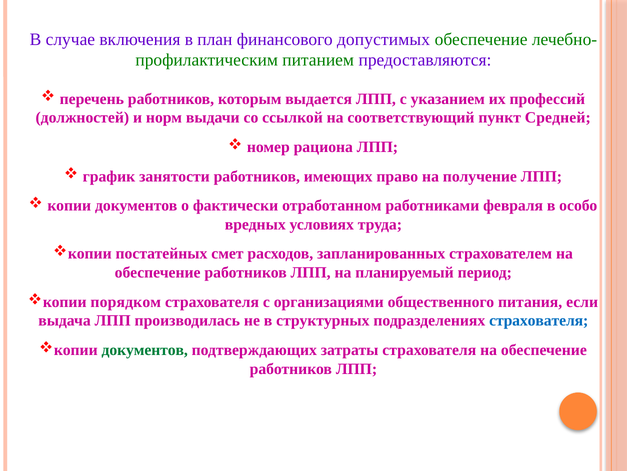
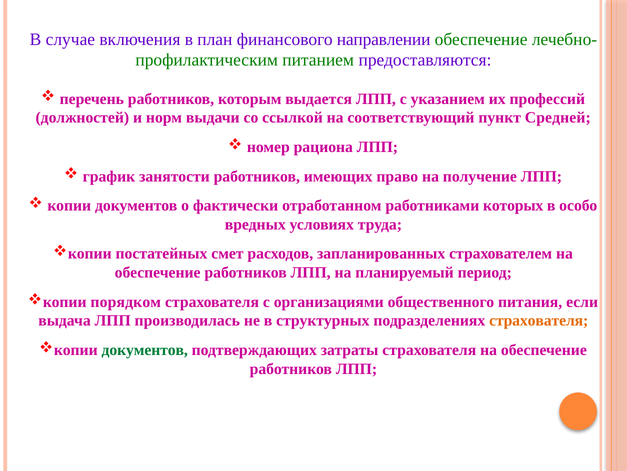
допустимых: допустимых -> направлении (384, 39)
февраля: февраля -> которых (513, 205)
страхователя colour: blue -> orange (539, 320)
